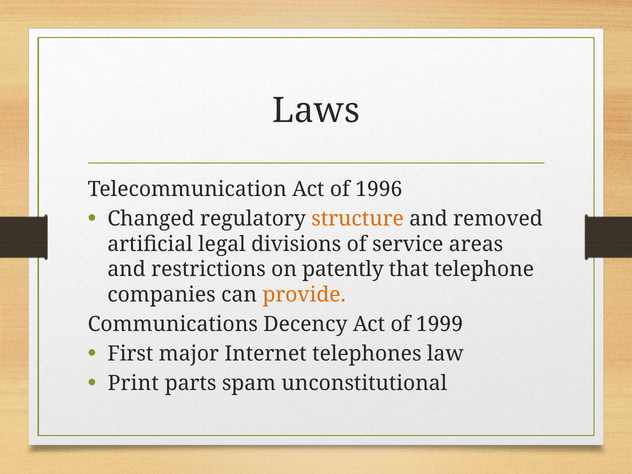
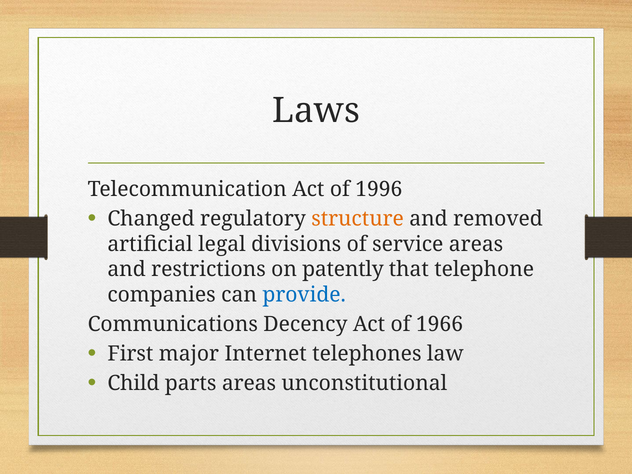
provide colour: orange -> blue (304, 295)
1999: 1999 -> 1966 (440, 324)
Print: Print -> Child (133, 383)
parts spam: spam -> areas (249, 383)
